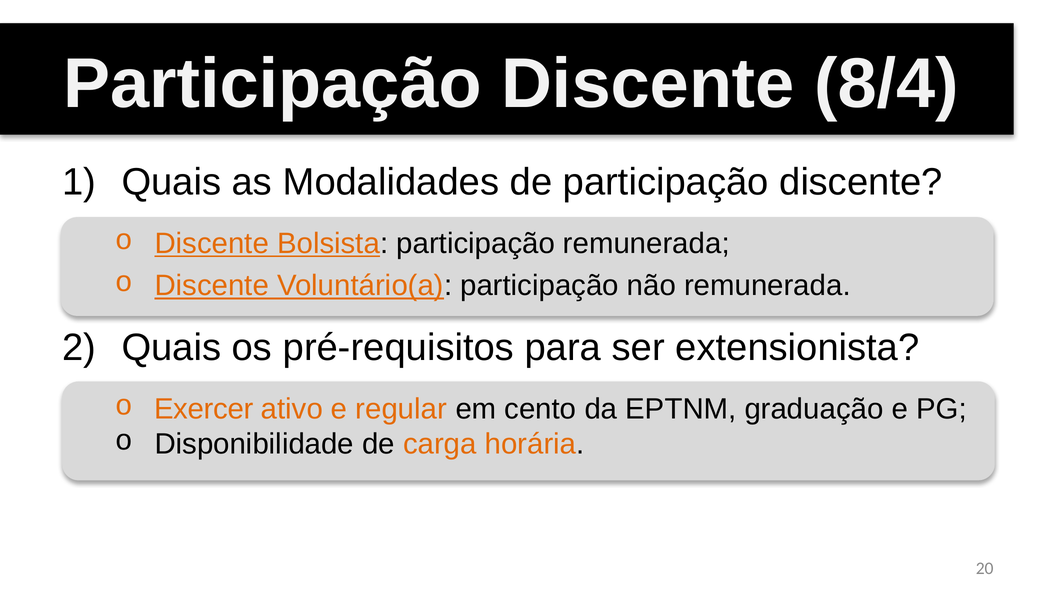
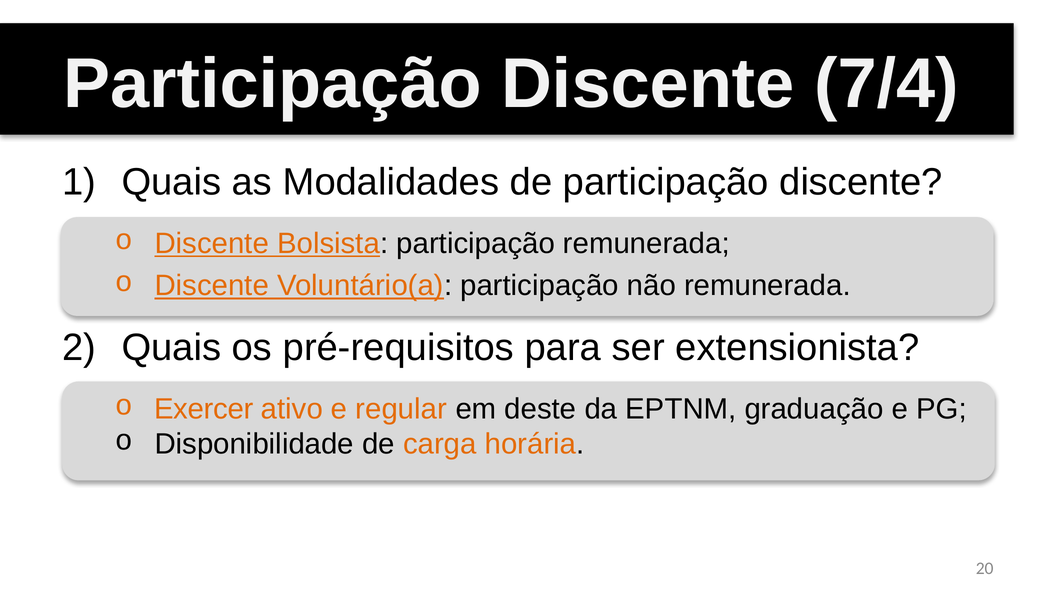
8/4: 8/4 -> 7/4 (886, 84)
cento: cento -> deste (540, 409)
